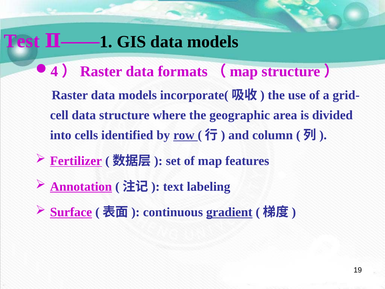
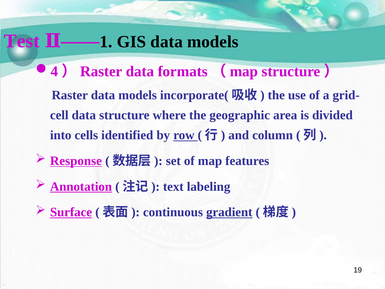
Fertilizer: Fertilizer -> Response (76, 161)
